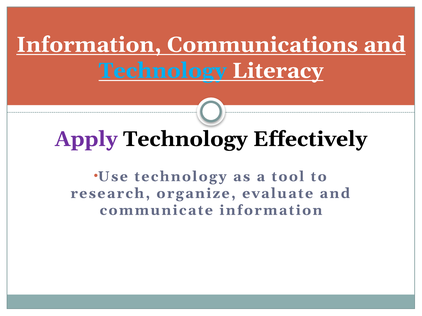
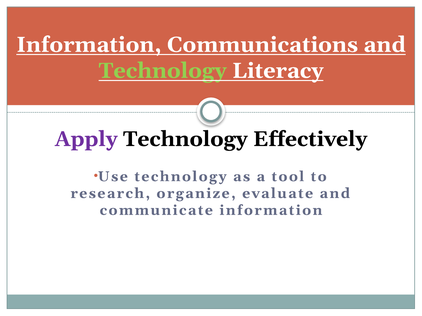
Technology colour: light blue -> light green (163, 71)
